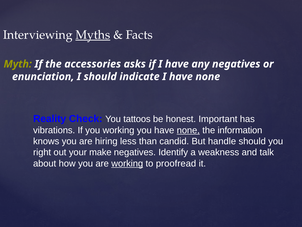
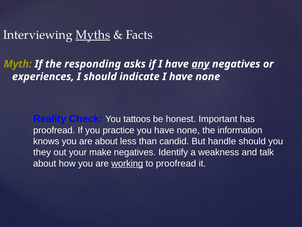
accessories: accessories -> responding (93, 64)
any underline: none -> present (200, 64)
enunciation: enunciation -> experiences (43, 76)
vibrations: vibrations -> proofread (54, 130)
you working: working -> practice (119, 130)
none underline: present -> none (188, 130)
are hiring: hiring -> about (106, 141)
right: right -> they (42, 152)
